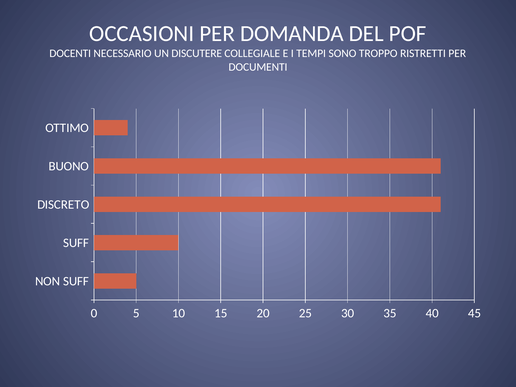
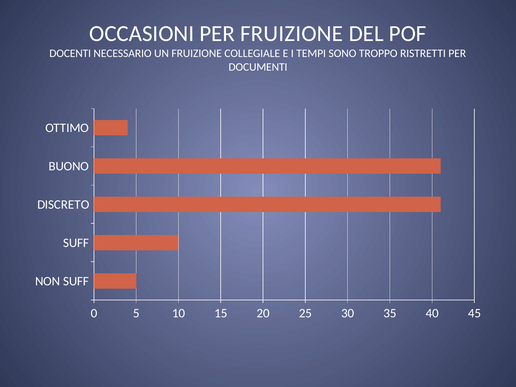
PER DOMANDA: DOMANDA -> FRUIZIONE (292, 33)
UN DISCUTERE: DISCUTERE -> FRUIZIONE (197, 53)
